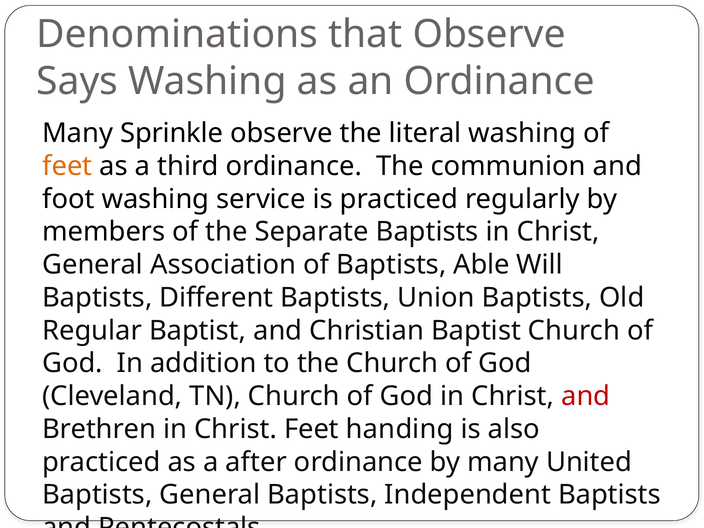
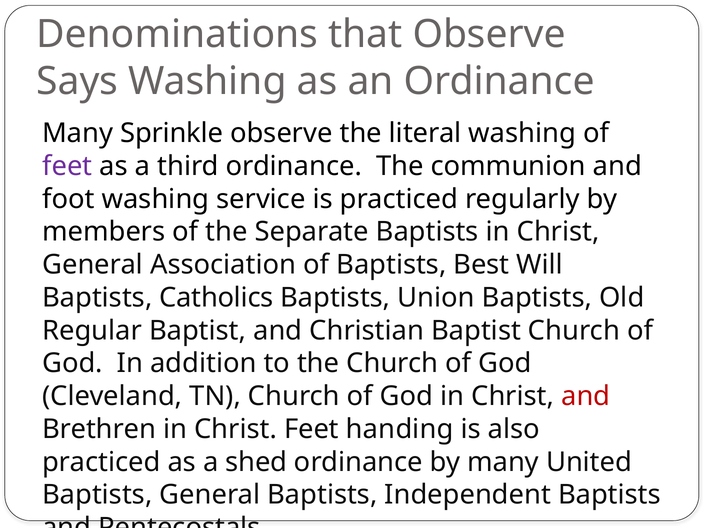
feet colour: orange -> purple (67, 166)
Able: Able -> Best (481, 265)
Different: Different -> Catholics (216, 298)
after: after -> shed (256, 462)
